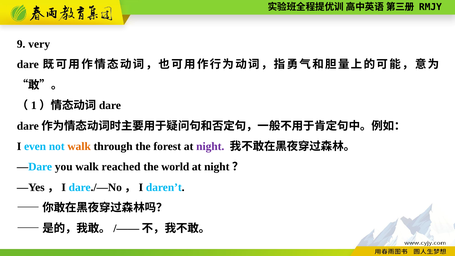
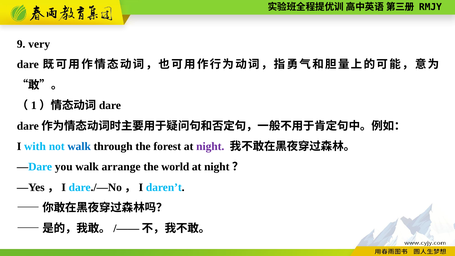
even: even -> with (35, 146)
walk colour: orange -> blue (79, 146)
reached: reached -> arrange (121, 167)
